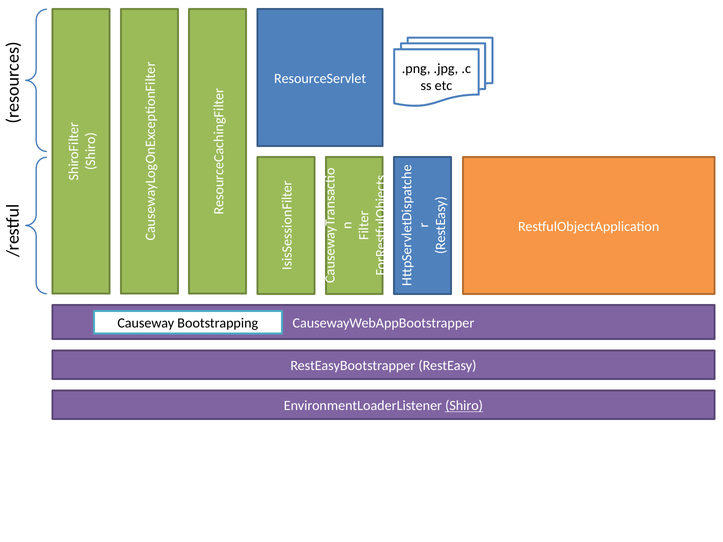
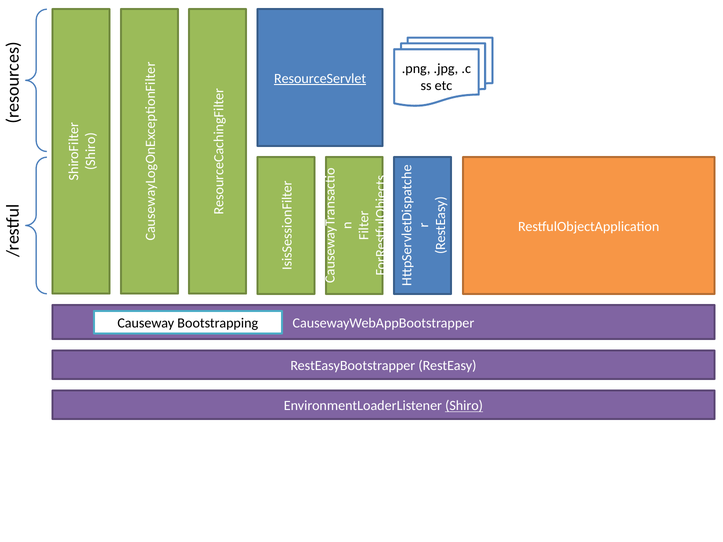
ResourceServlet underline: none -> present (320, 79)
